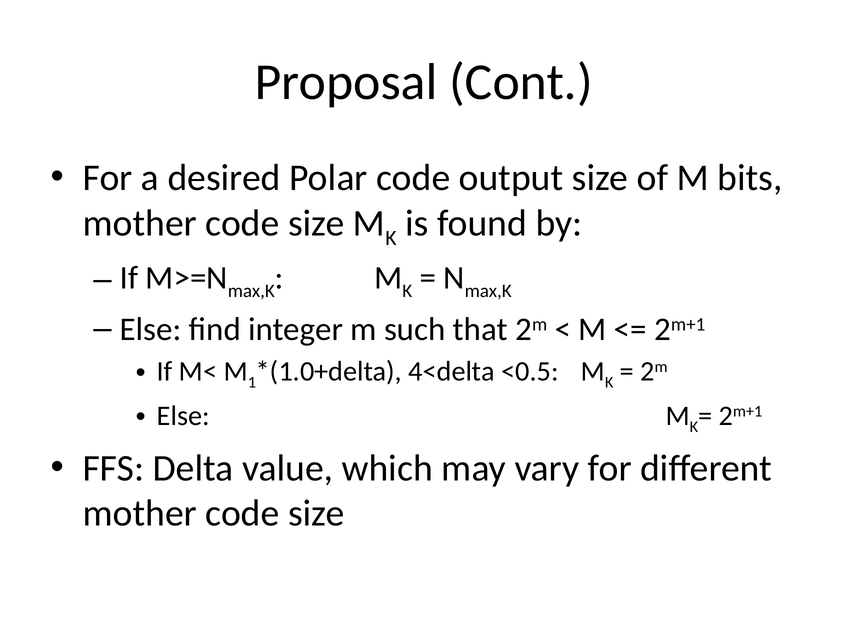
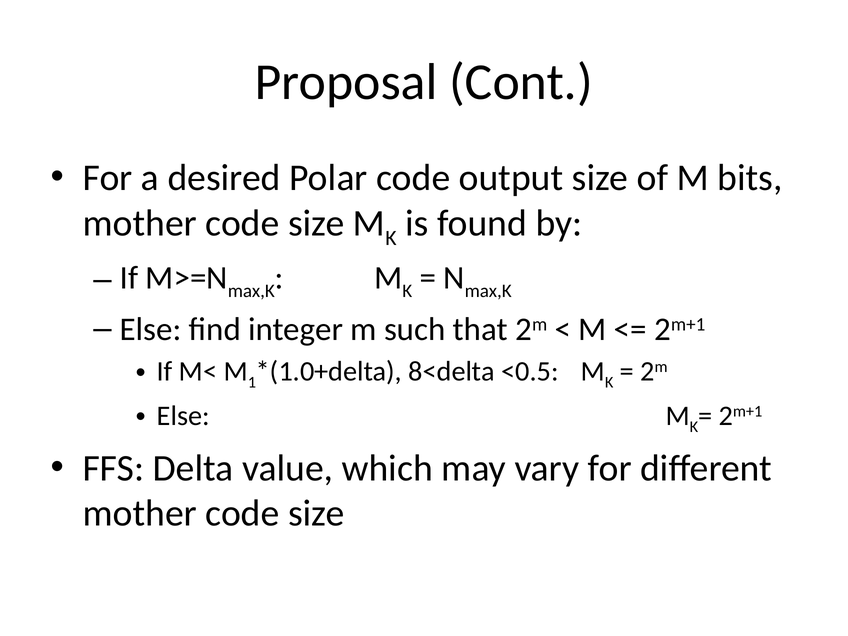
4<delta: 4<delta -> 8<delta (452, 372)
